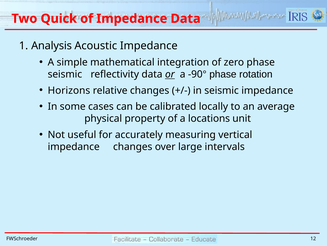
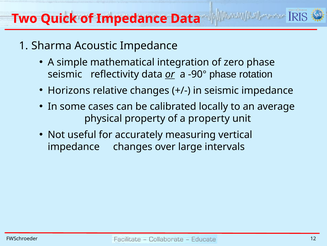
Analysis: Analysis -> Sharma (51, 46)
a locations: locations -> property (209, 118)
